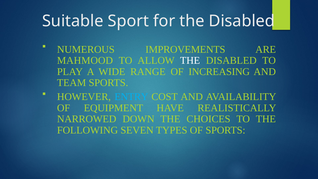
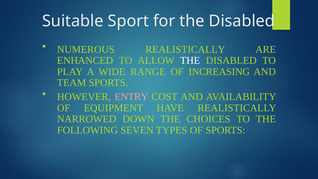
NUMEROUS IMPROVEMENTS: IMPROVEMENTS -> REALISTICALLY (185, 49)
MAHMOOD: MAHMOOD -> ENHANCED (85, 60)
ENTRY colour: light blue -> pink (131, 97)
